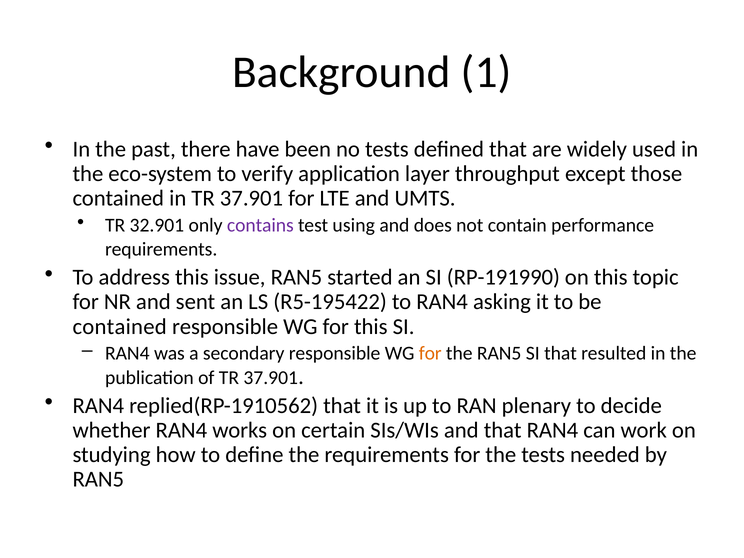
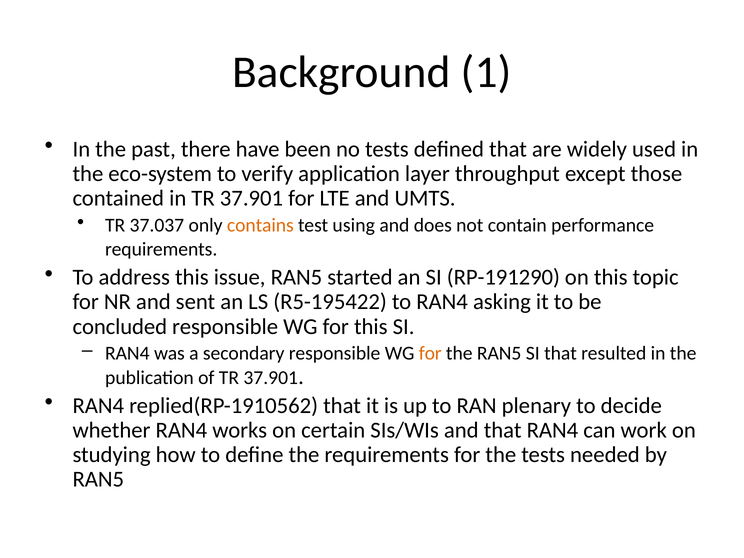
32.901: 32.901 -> 37.037 (157, 225)
contains colour: purple -> orange (260, 225)
RP-191990: RP-191990 -> RP-191290 (503, 277)
contained: contained -> concluded (120, 327)
